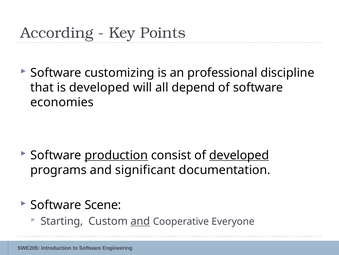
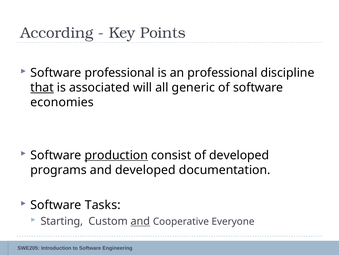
Software customizing: customizing -> professional (120, 73)
that underline: none -> present (42, 87)
is developed: developed -> associated (99, 87)
depend: depend -> generic (193, 87)
developed underline: present -> none (239, 155)
and significant: significant -> developed (145, 169)
Scene: Scene -> Tasks (103, 205)
